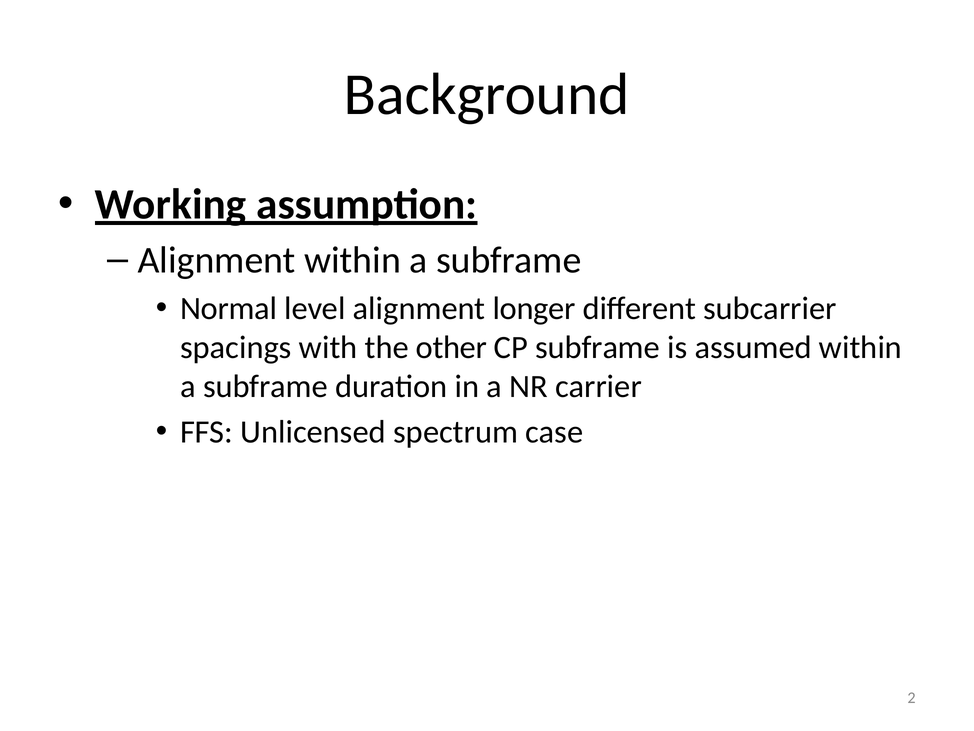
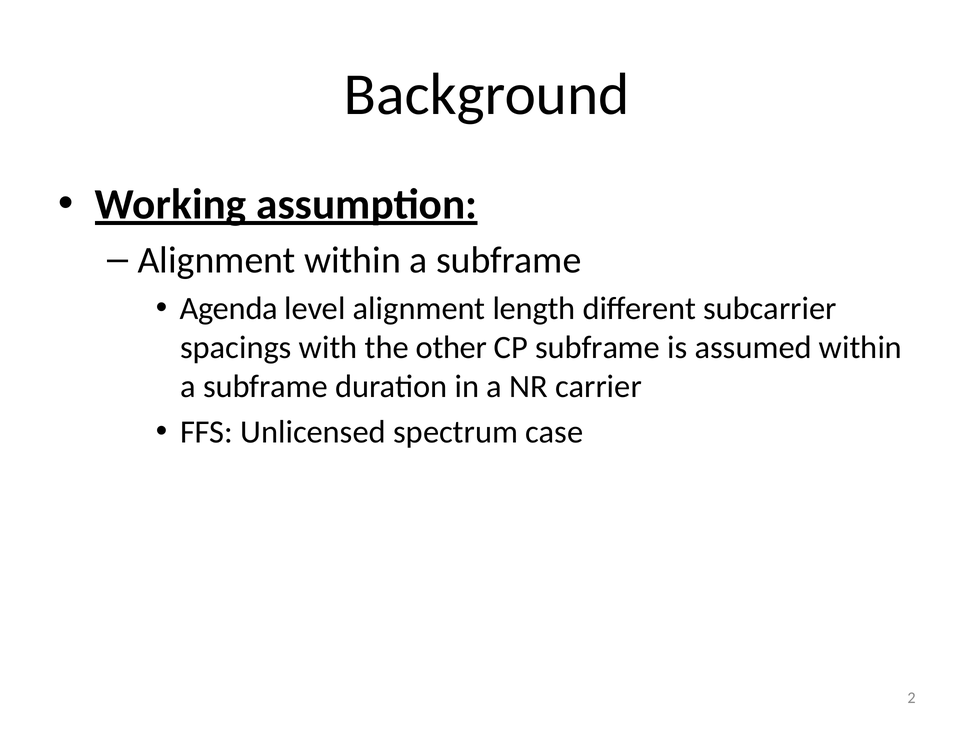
Normal: Normal -> Agenda (229, 309)
longer: longer -> length (534, 309)
